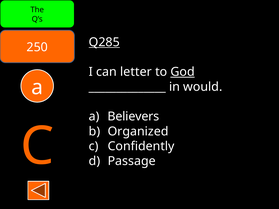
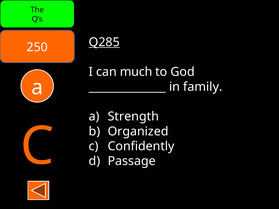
letter: letter -> much (136, 72)
God underline: present -> none (183, 72)
would: would -> family (203, 87)
Believers: Believers -> Strength (133, 117)
